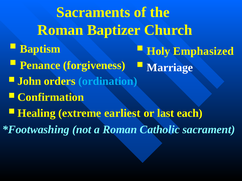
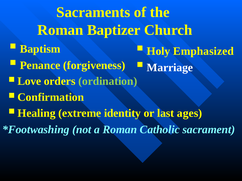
John: John -> Love (29, 81)
ordination colour: light blue -> light green (108, 81)
earliest: earliest -> identity (122, 113)
each: each -> ages (190, 113)
